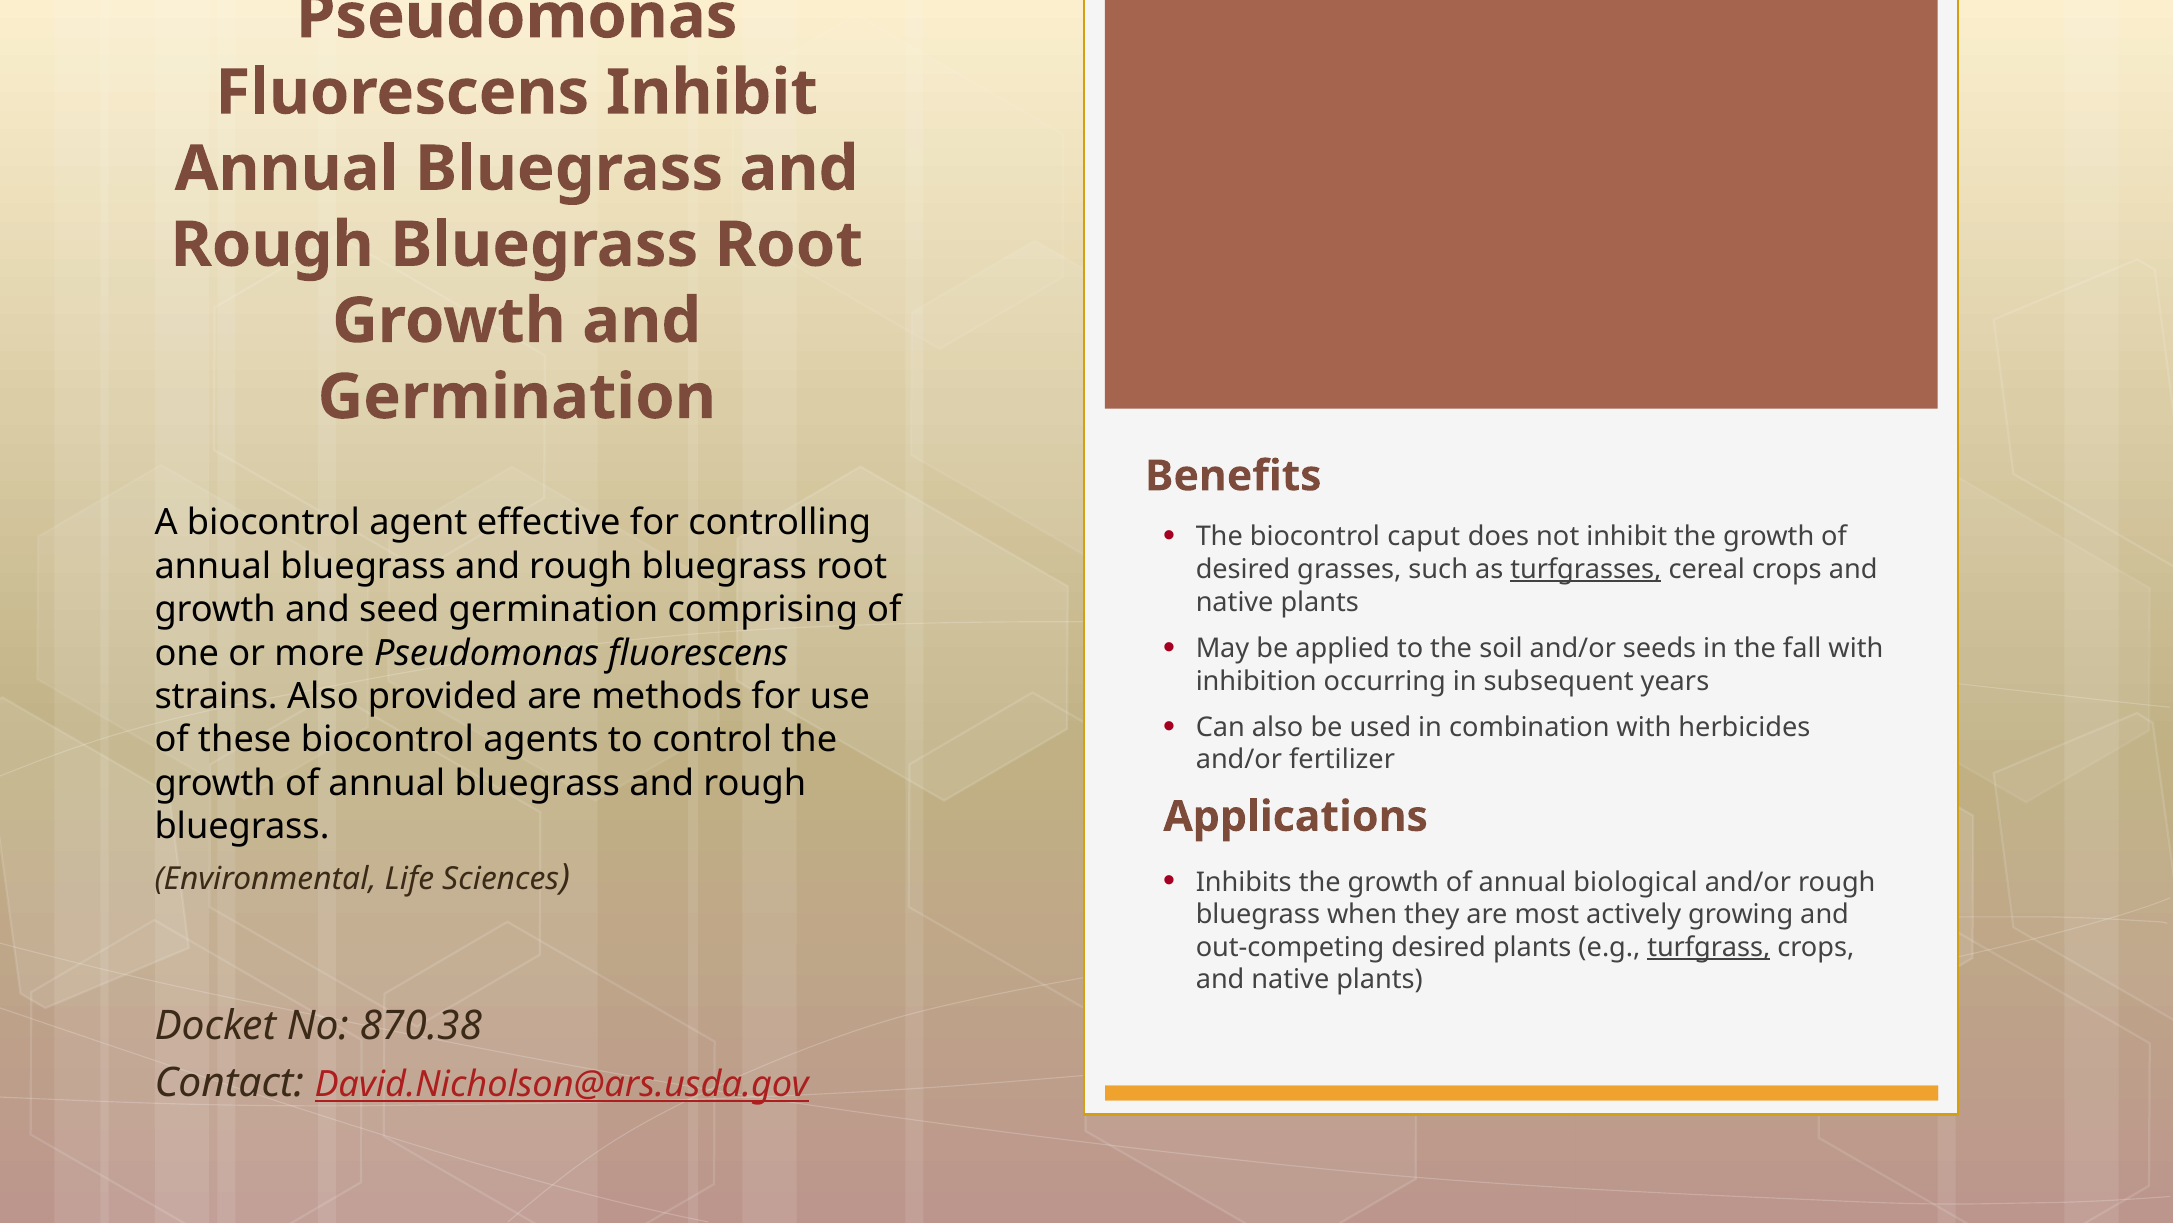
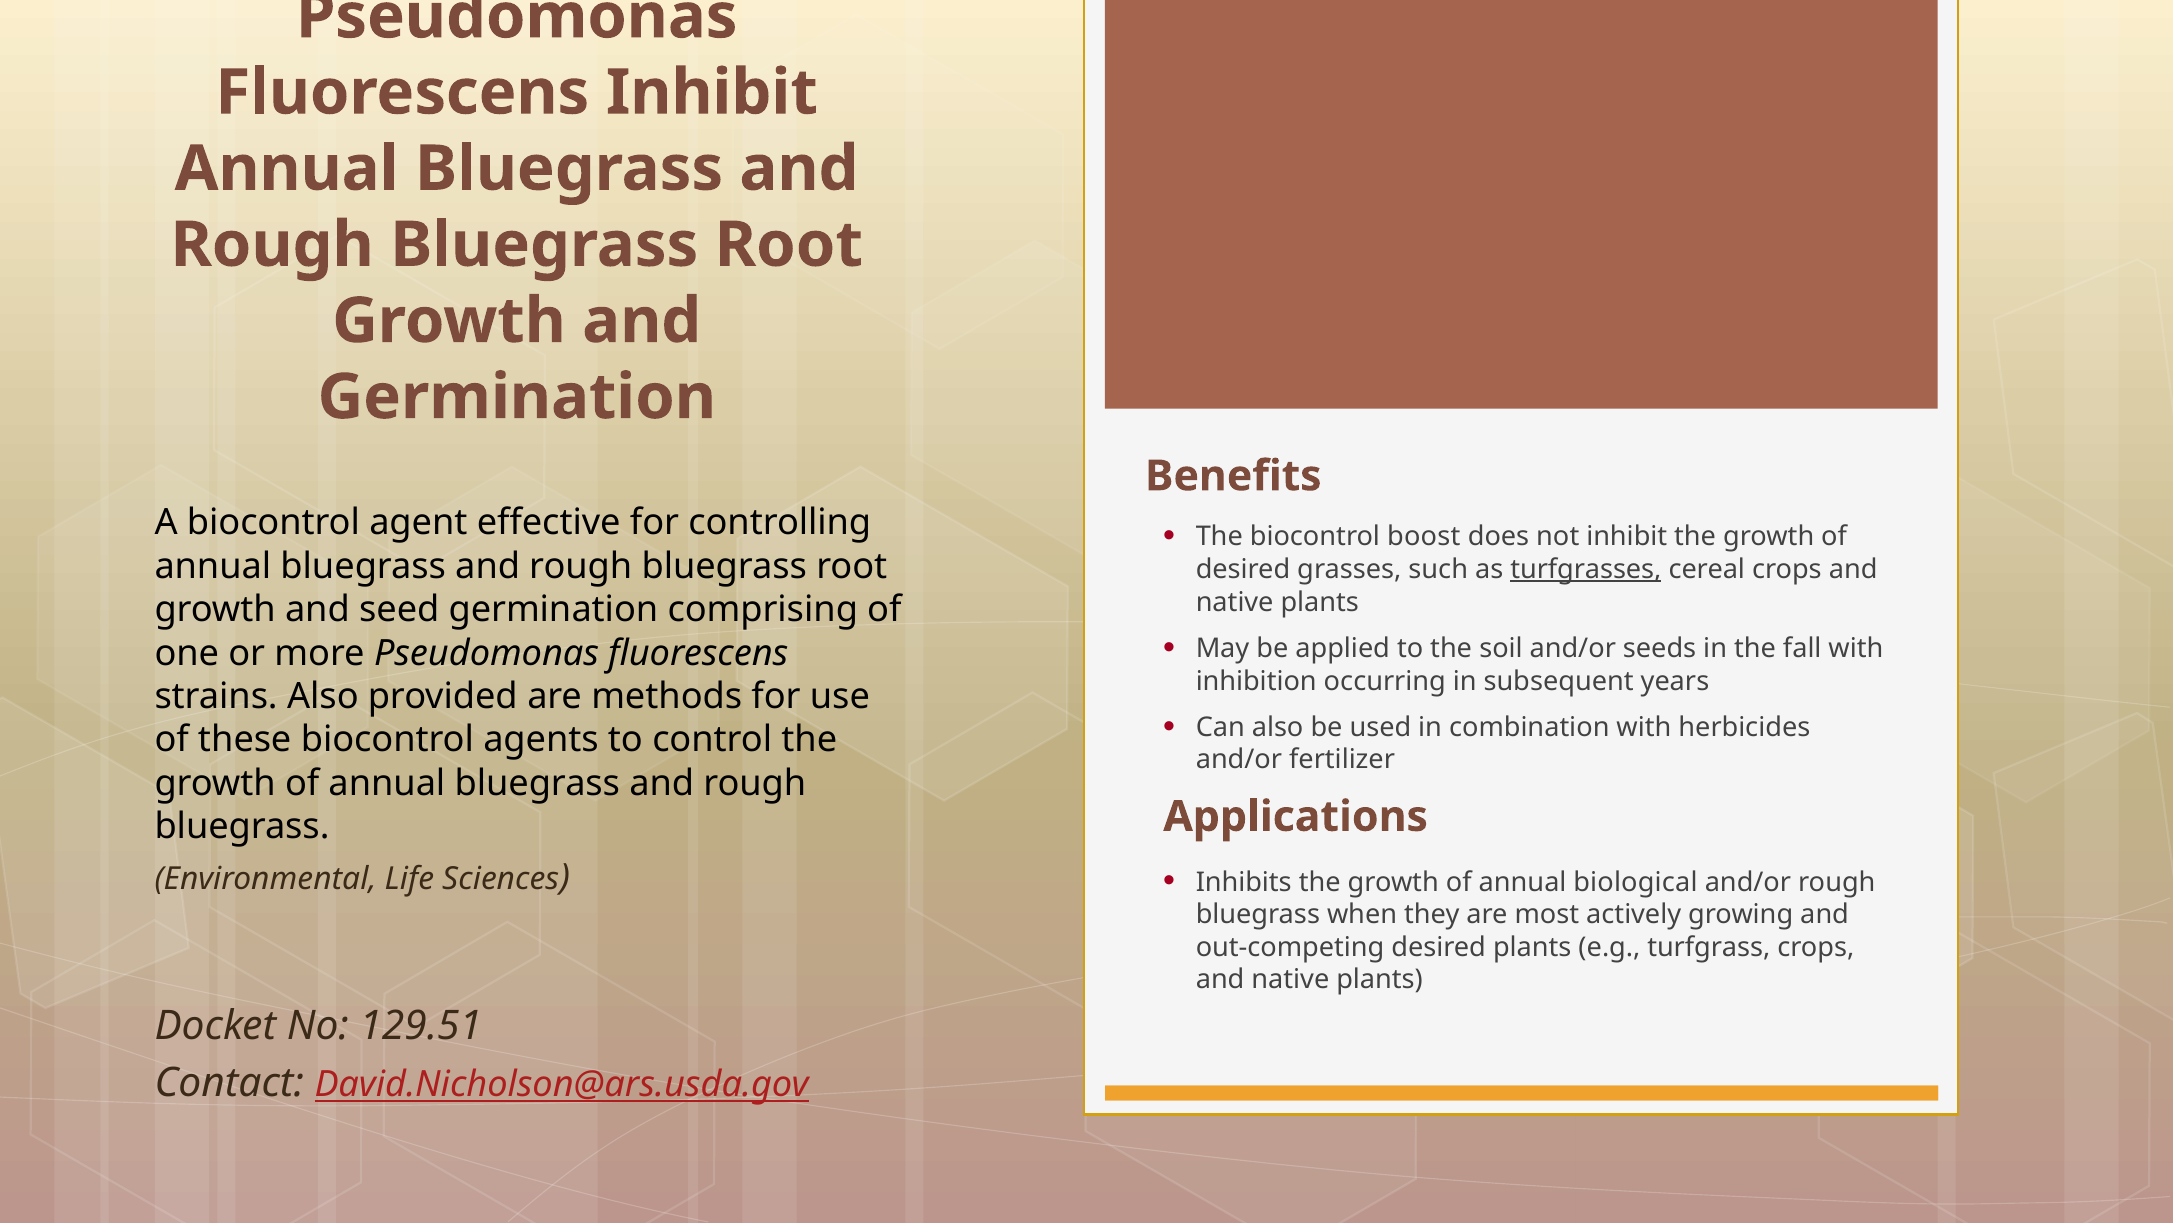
caput: caput -> boost (1424, 537)
turfgrass underline: present -> none (1709, 947)
870.38: 870.38 -> 129.51 (421, 1025)
